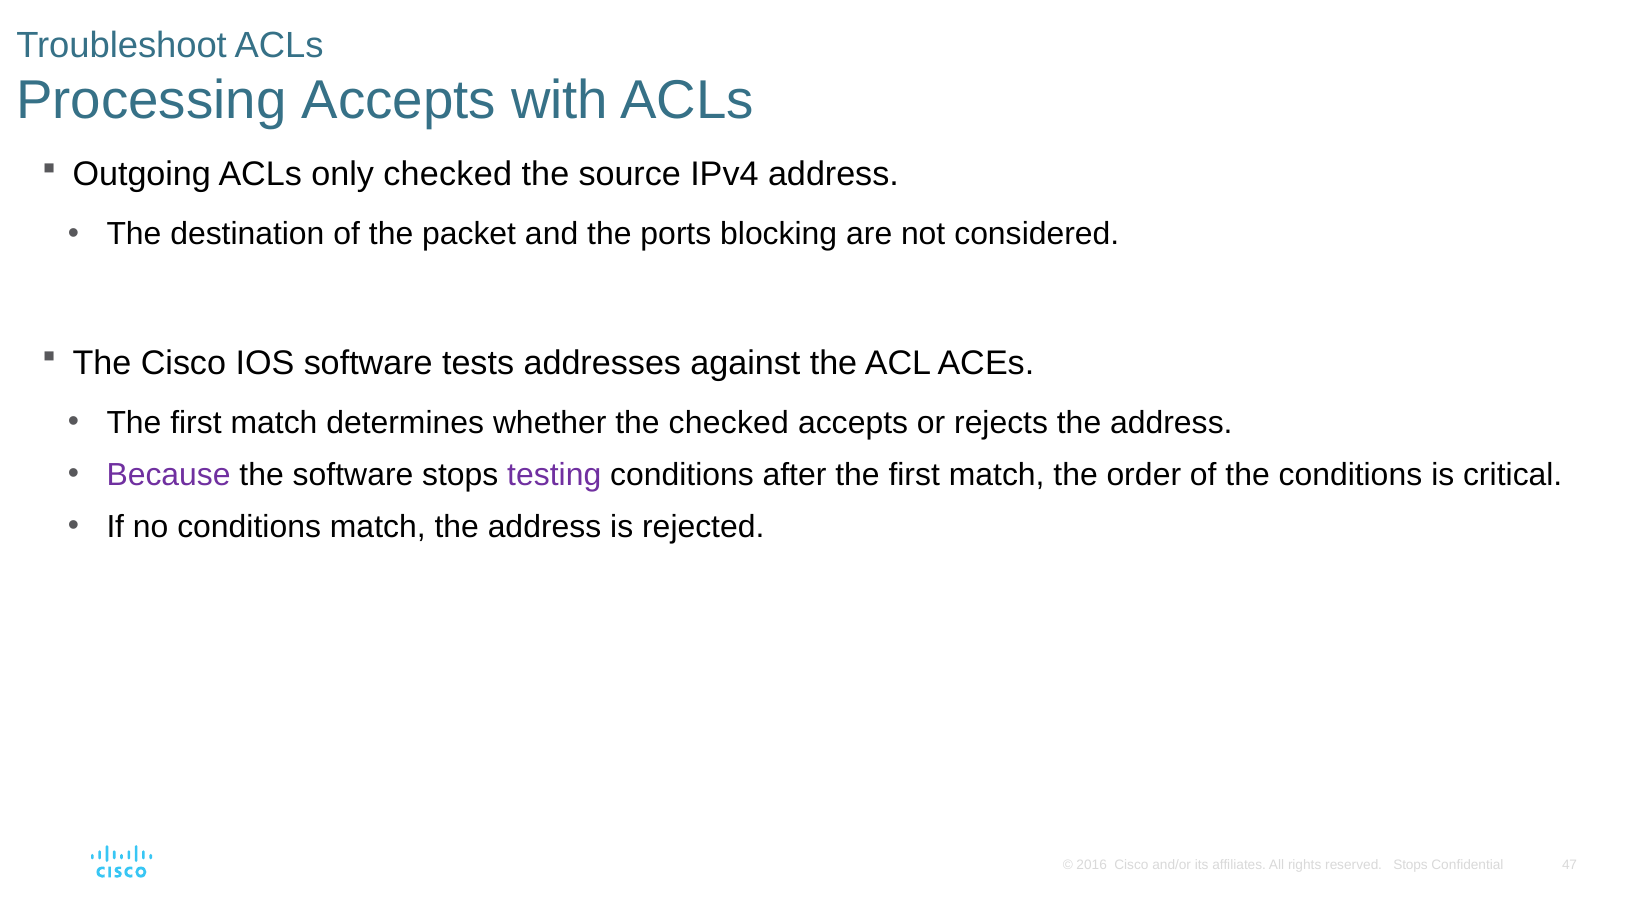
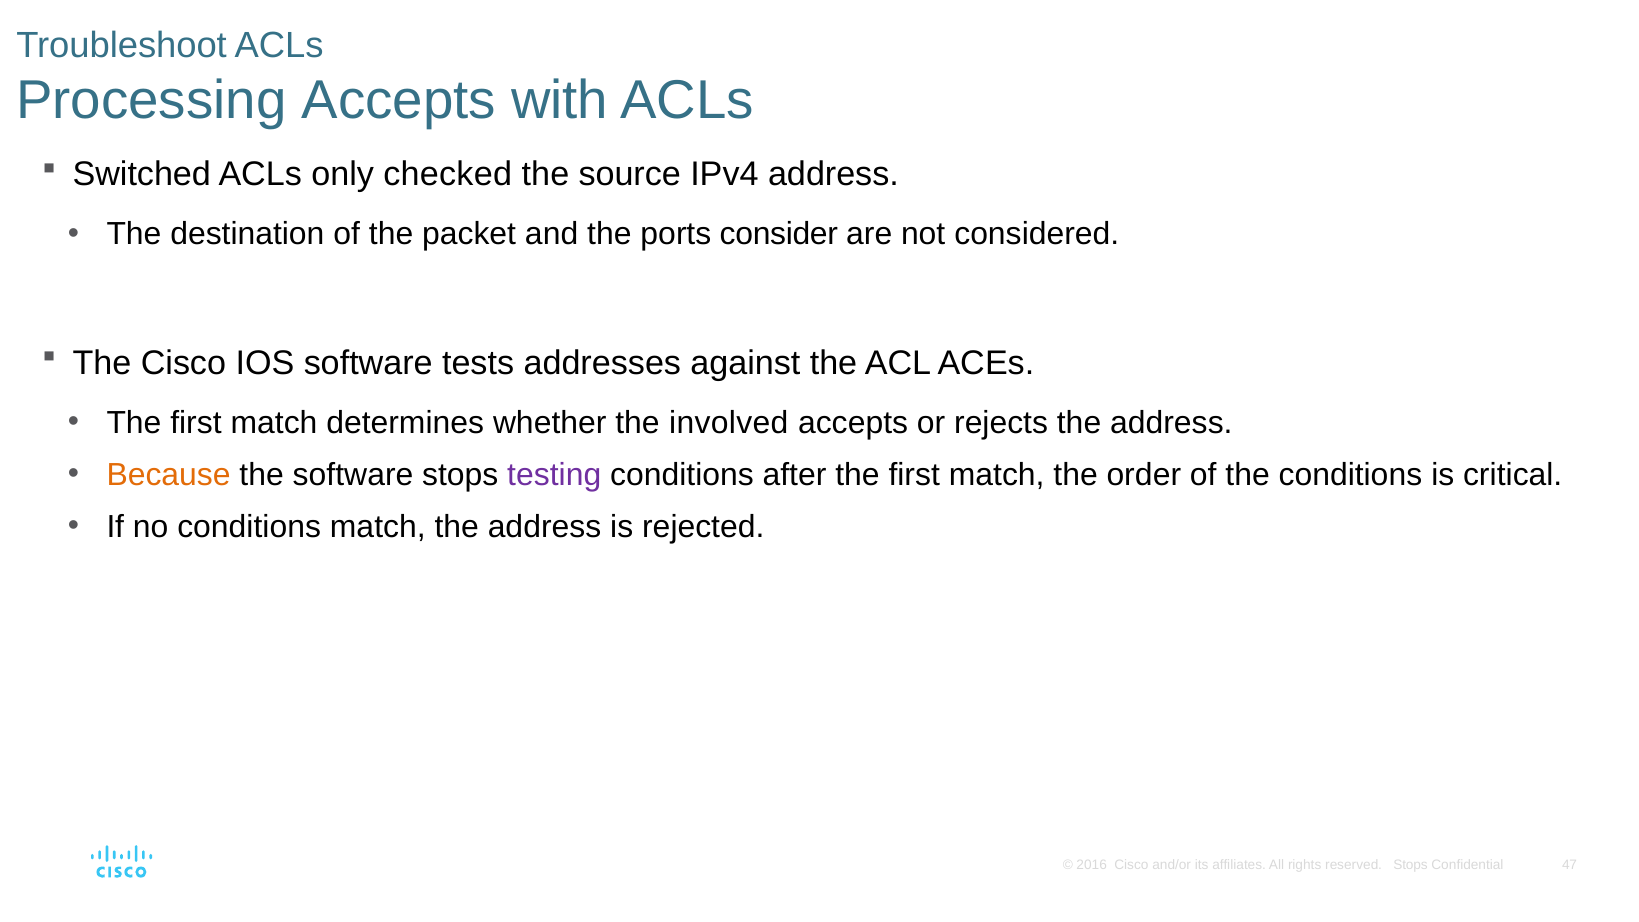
Outgoing: Outgoing -> Switched (142, 174)
blocking: blocking -> consider (779, 234)
the checked: checked -> involved (729, 423)
Because colour: purple -> orange (169, 475)
